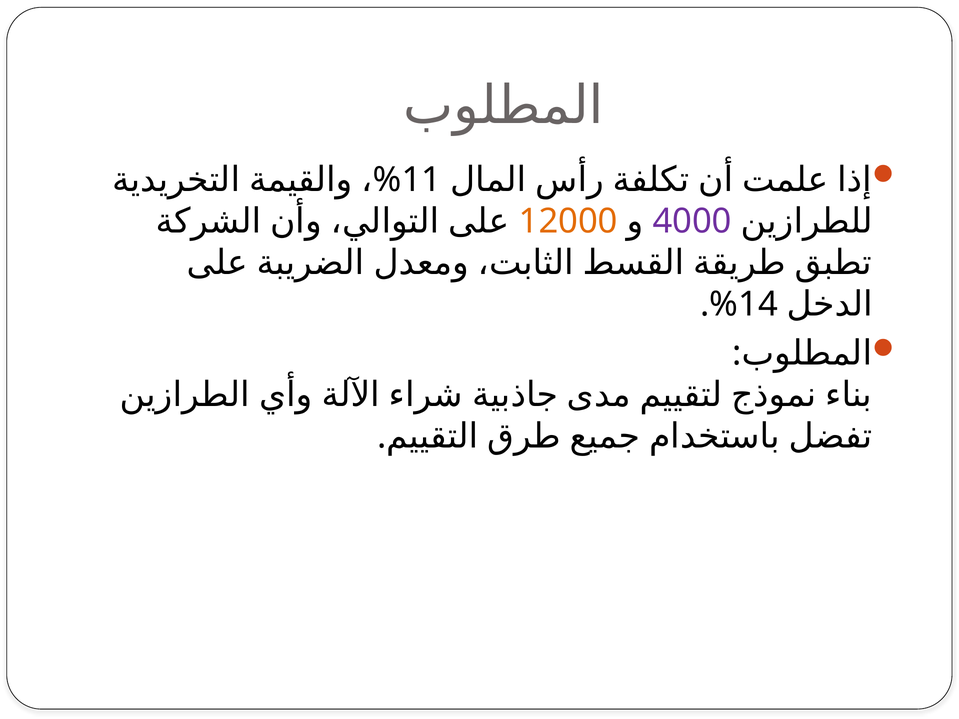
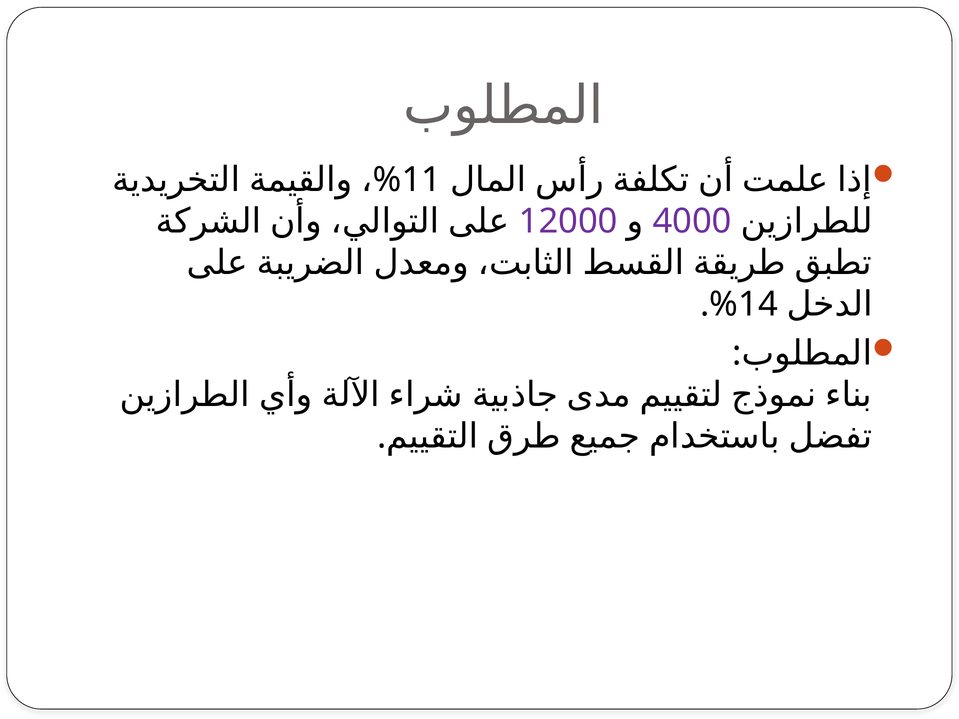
12000 colour: orange -> purple (568, 221)
